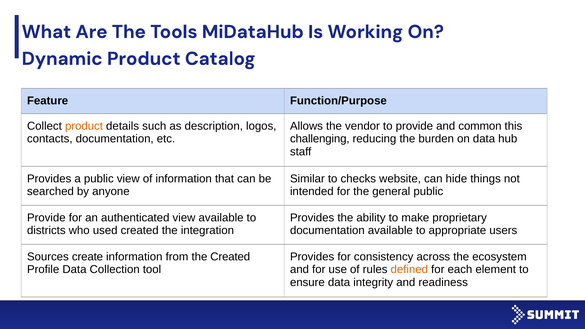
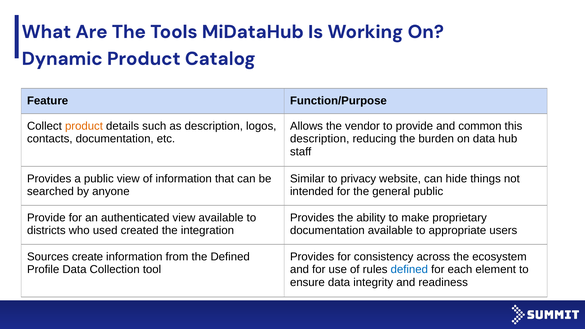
challenging: challenging -> description (320, 139)
checks: checks -> privacy (358, 179)
the Created: Created -> Defined (230, 257)
defined colour: orange -> blue (409, 270)
